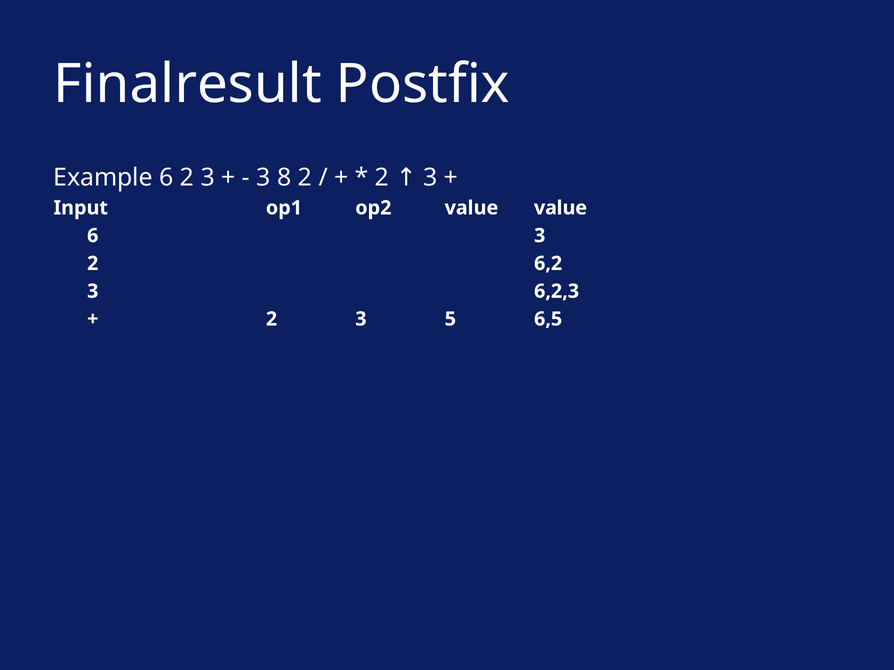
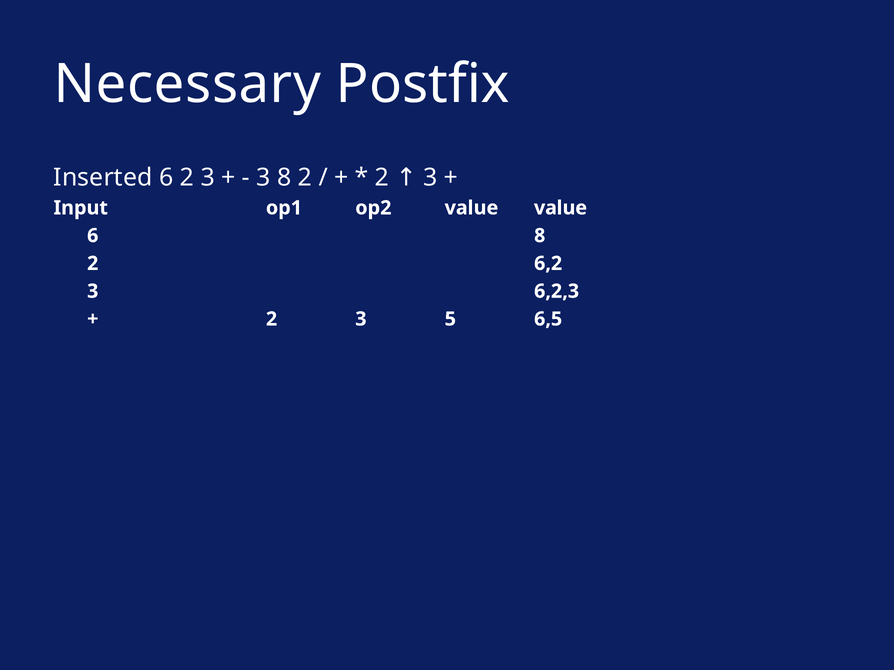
Finalresult: Finalresult -> Necessary (187, 84)
Example: Example -> Inserted (103, 178)
6 3: 3 -> 8 (540, 236)
